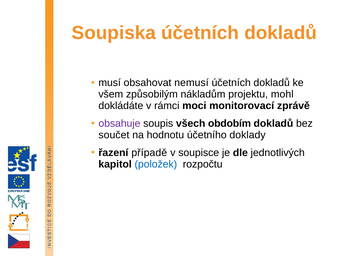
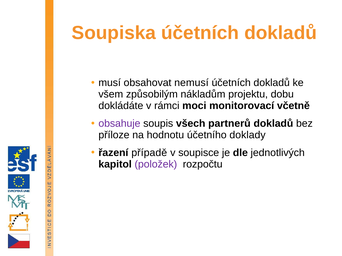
mohl: mohl -> dobu (282, 94)
zprávě: zprávě -> včetně (293, 106)
obdobím: obdobím -> partnerů (229, 124)
součet: součet -> příloze (114, 135)
položek colour: blue -> purple (156, 164)
